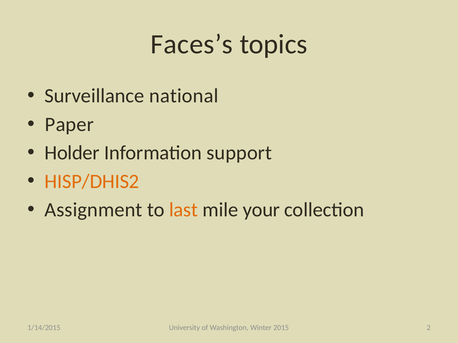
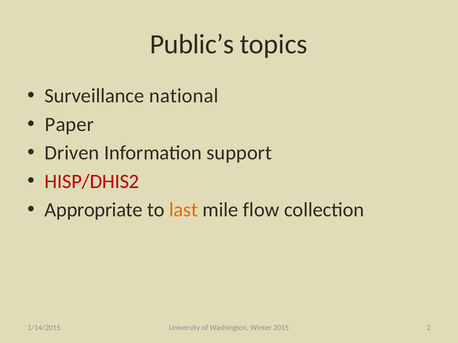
Faces’s: Faces’s -> Public’s (192, 44)
Holder: Holder -> Driven (72, 153)
HISP/DHIS2 colour: orange -> red (92, 182)
Assignment: Assignment -> Appropriate (94, 210)
your: your -> flow (261, 210)
